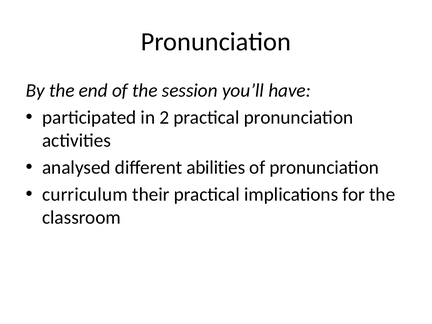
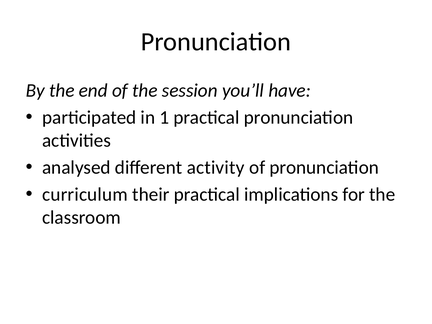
2: 2 -> 1 (164, 118)
abilities: abilities -> activity (216, 167)
